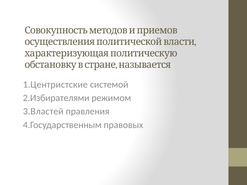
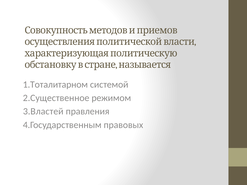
1.Центристские: 1.Центристские -> 1.Тоталитарном (55, 85)
2.Избирателями: 2.Избирателями -> 2.Существенное (56, 98)
